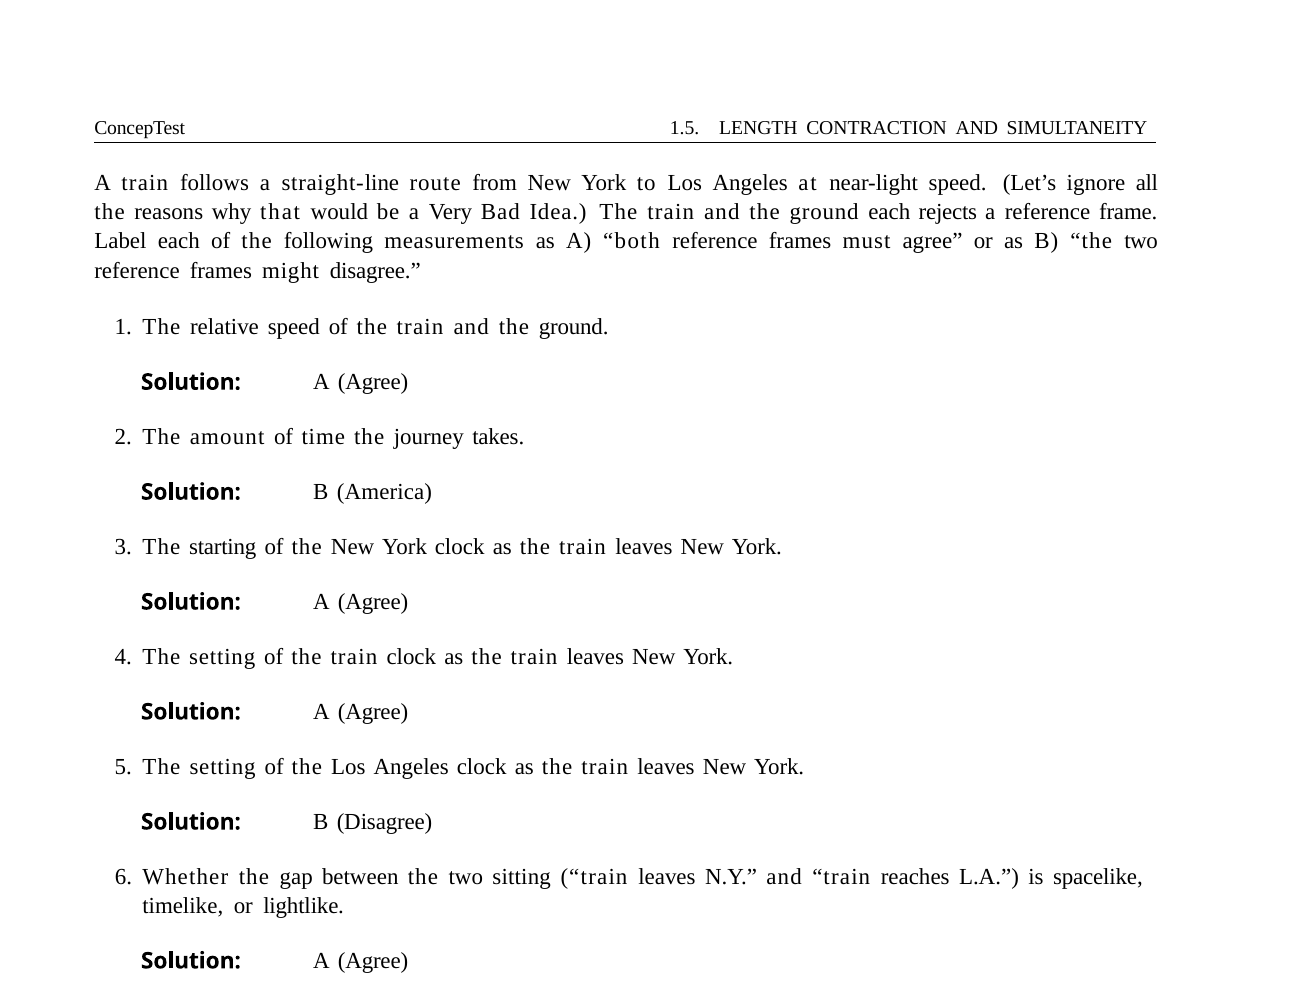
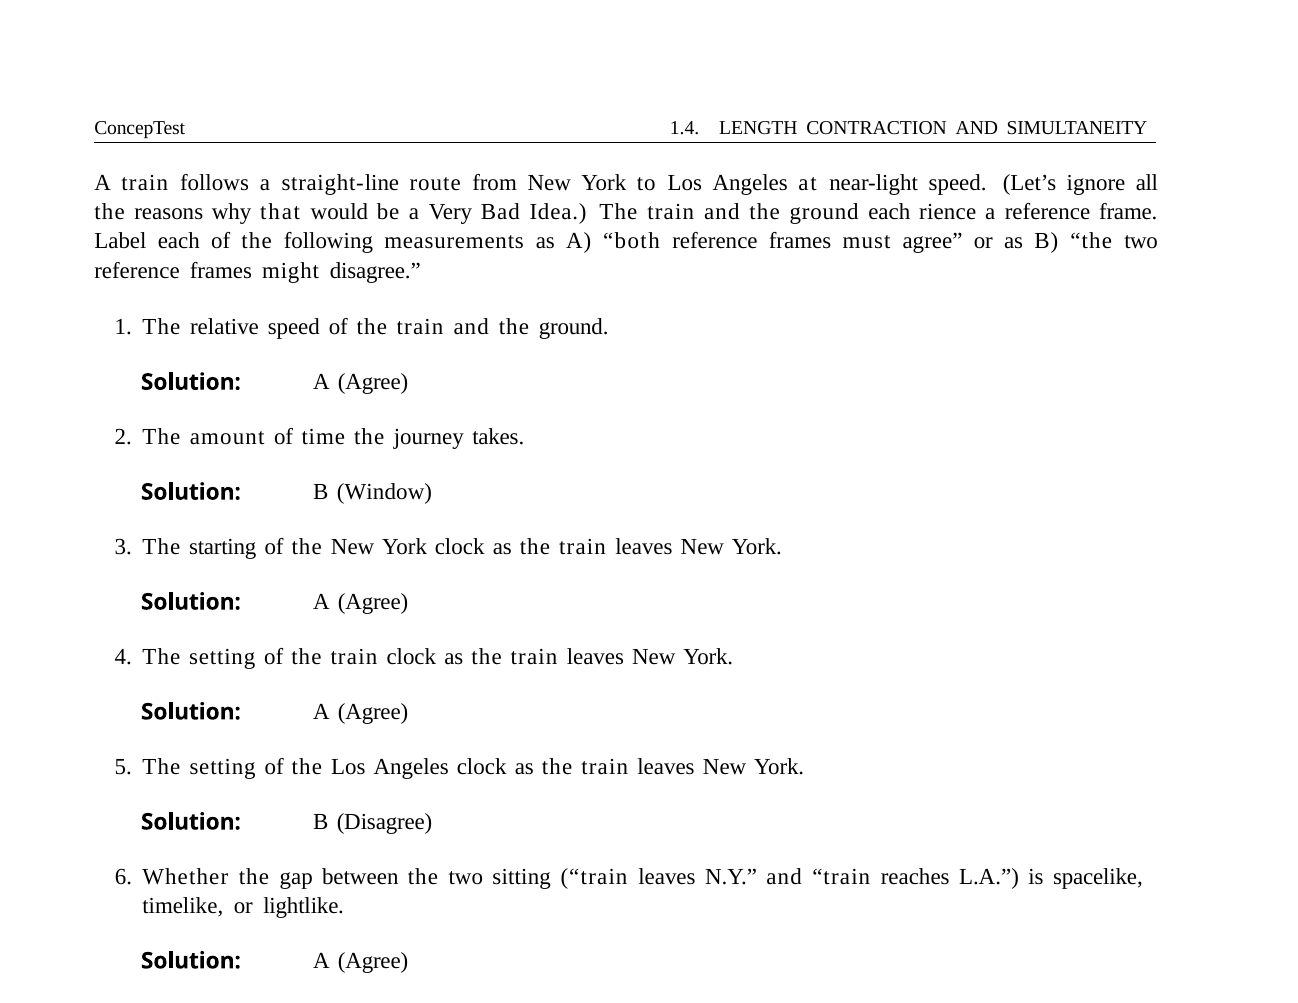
1.5: 1.5 -> 1.4 (685, 128)
rejects: rejects -> rience (948, 212)
America: America -> Window (385, 492)
